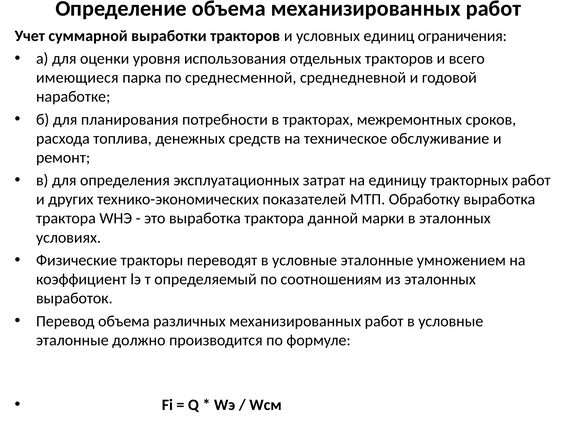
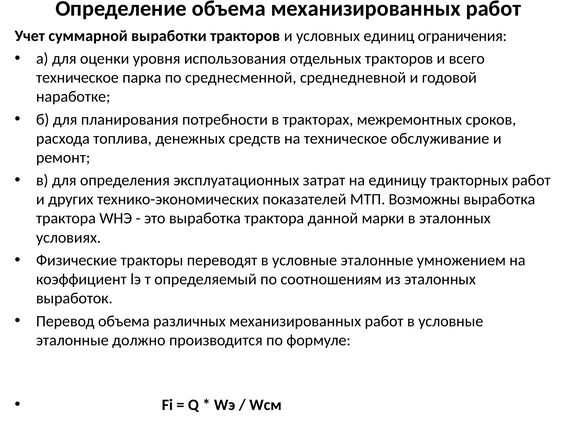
имеющиеся: имеющиеся -> техническое (77, 78)
Обработку: Обработку -> Возможны (424, 200)
